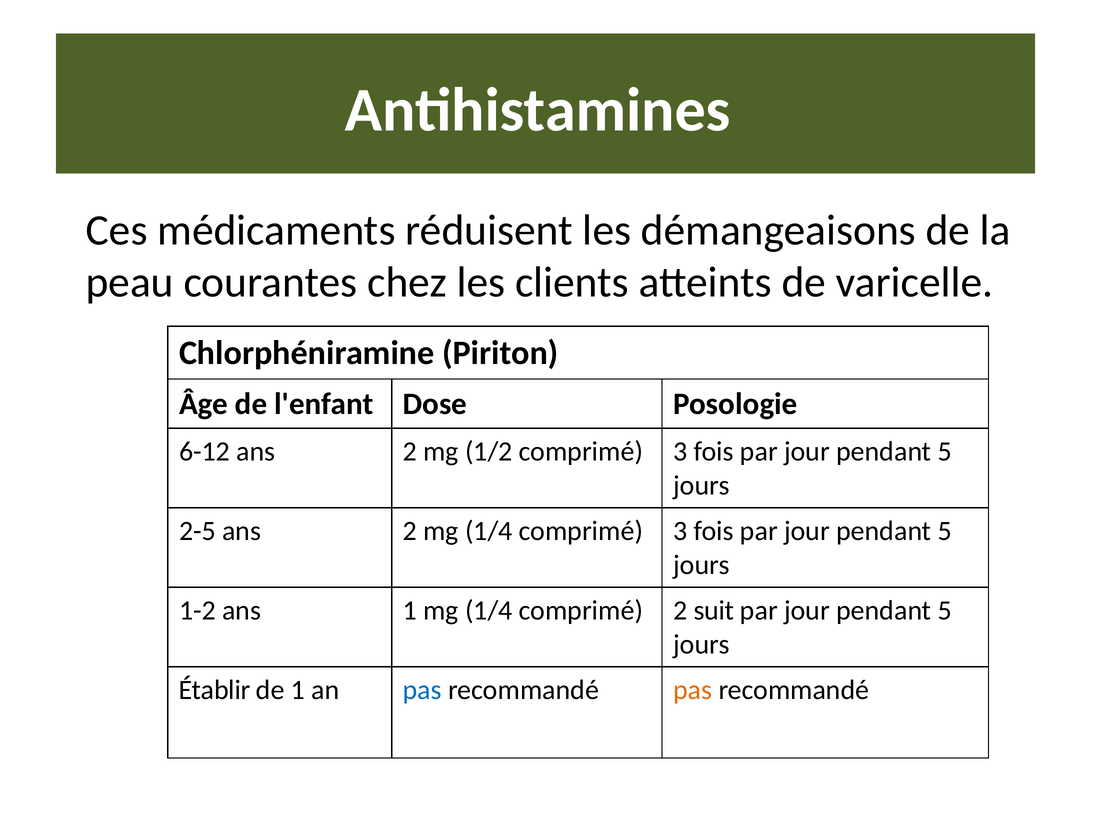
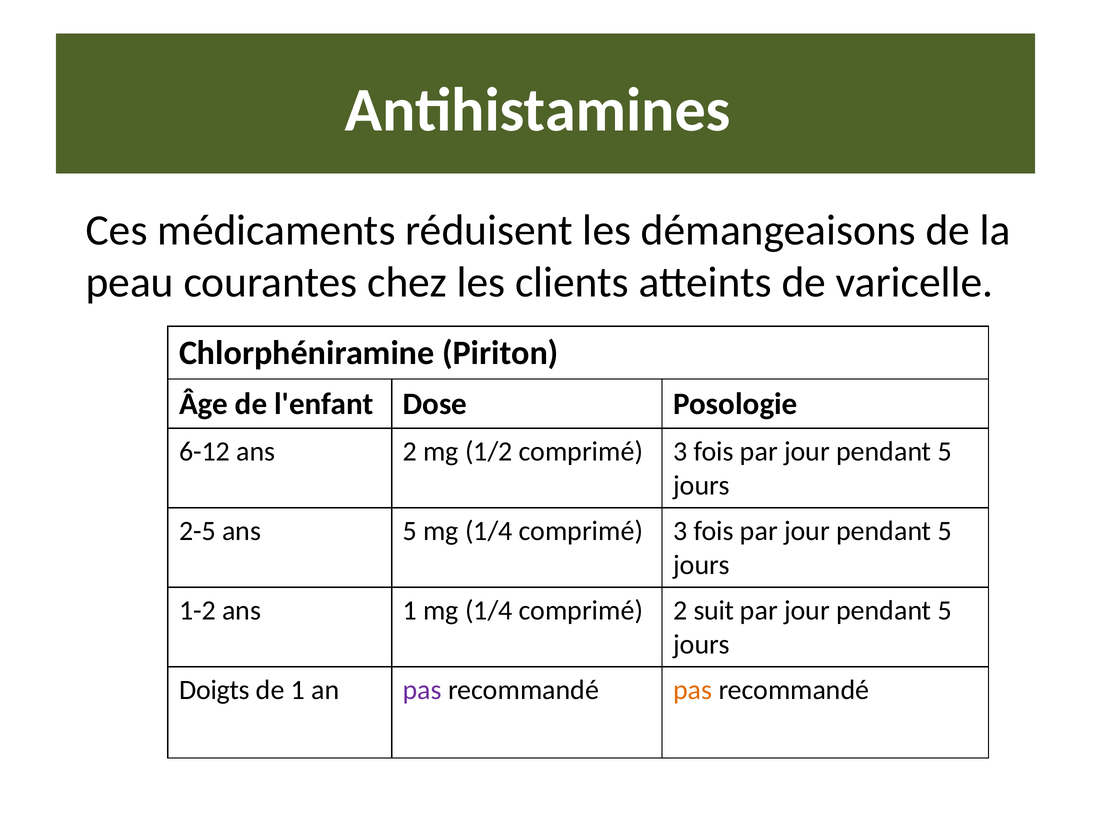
2-5 ans 2: 2 -> 5 (410, 531)
Établir: Établir -> Doigts (214, 690)
pas colour: blue -> purple (422, 690)
